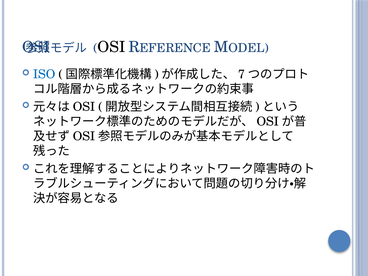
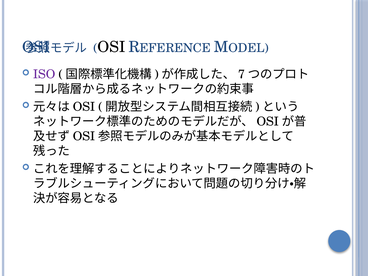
ISO colour: blue -> purple (44, 74)
